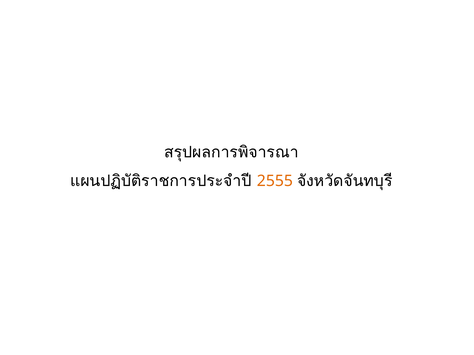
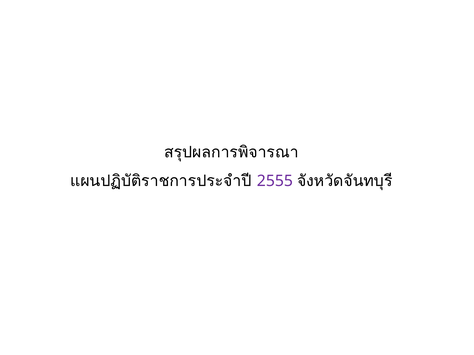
2555 colour: orange -> purple (275, 181)
